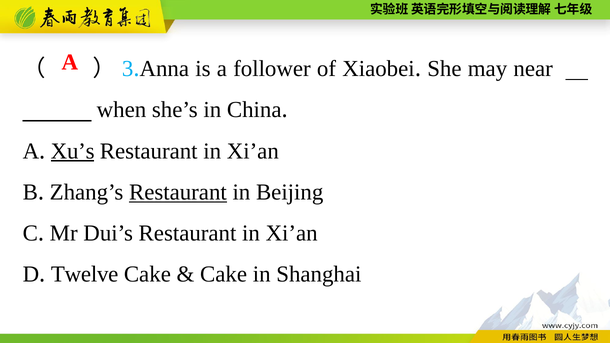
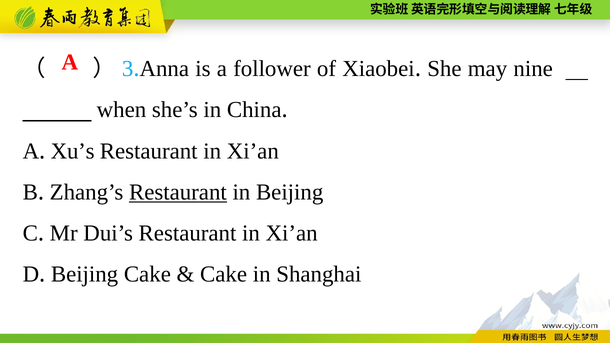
near: near -> nine (533, 69)
Xu’s underline: present -> none (73, 151)
Twelve: Twelve -> Beijing (85, 275)
